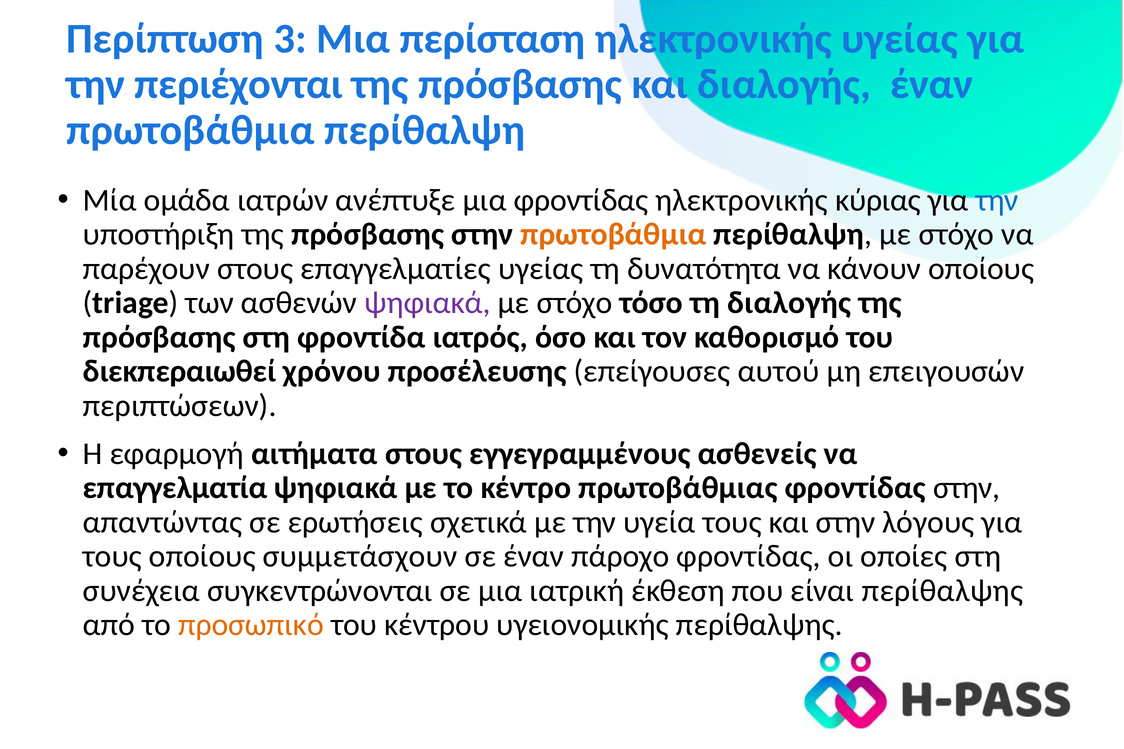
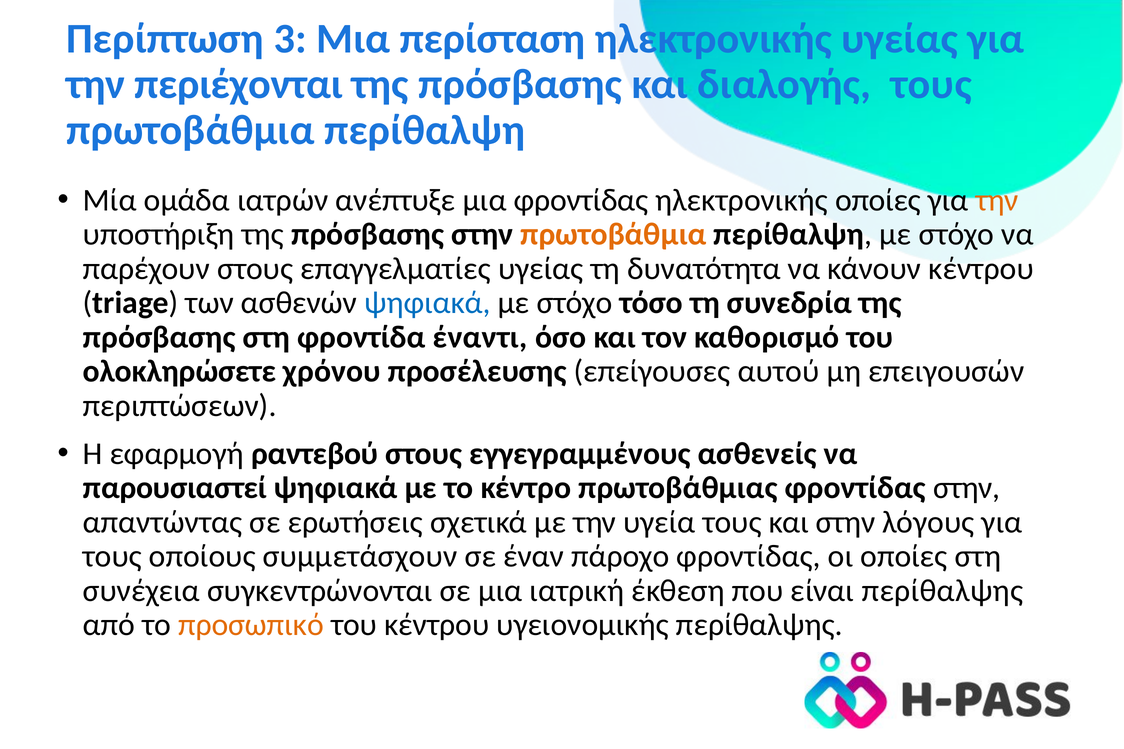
διαλογής έναν: έναν -> τους (931, 84)
ηλεκτρονικής κύριας: κύριας -> οποίες (878, 200)
την colour: blue -> orange (997, 200)
κάνουν οποίους: οποίους -> κέντρου (981, 269)
ψηφιακά colour: purple -> blue (427, 303)
τη διαλογής: διαλογής -> συνεδρία (789, 303)
ιατρός: ιατρός -> έναντι (480, 337)
διεκπεραιωθεί: διεκπεραιωθεί -> ολοκληρώσετε (180, 372)
αιτήματα: αιτήματα -> ραντεβού (315, 454)
επαγγελματία: επαγγελματία -> παρουσιαστεί (175, 488)
